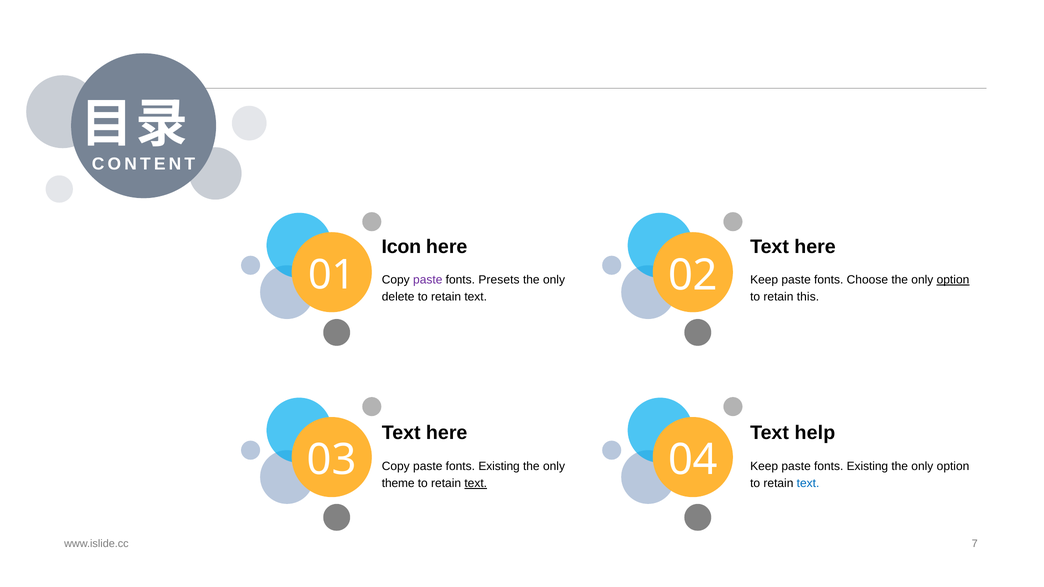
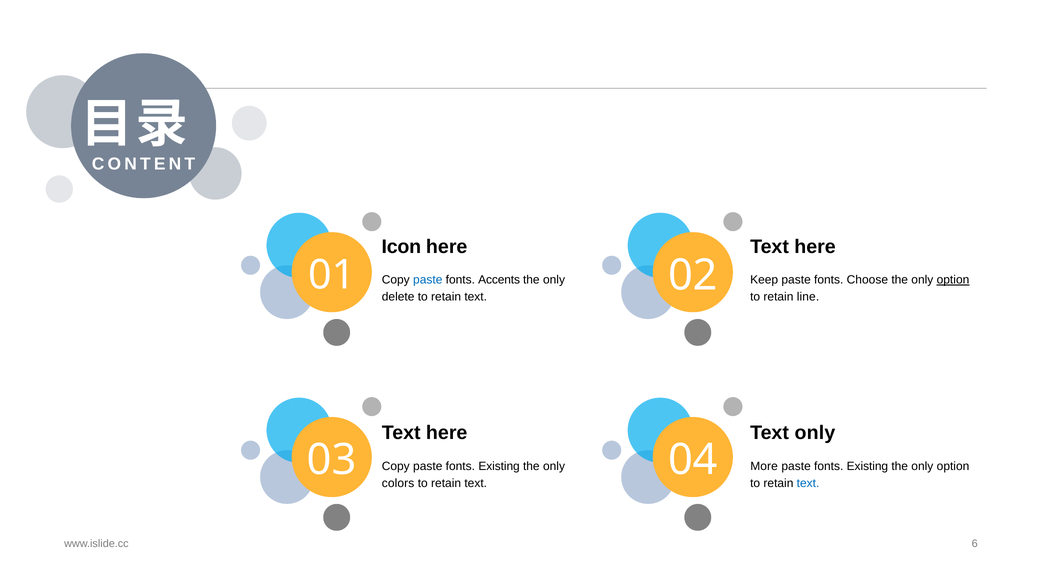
paste colour: purple -> blue (428, 280)
Presets: Presets -> Accents (499, 280)
this: this -> line (808, 297)
Text help: help -> only (815, 433)
Keep: Keep -> More (764, 466)
theme: theme -> colors (398, 484)
text underline: present -> none (476, 484)
7: 7 -> 6 (975, 544)
